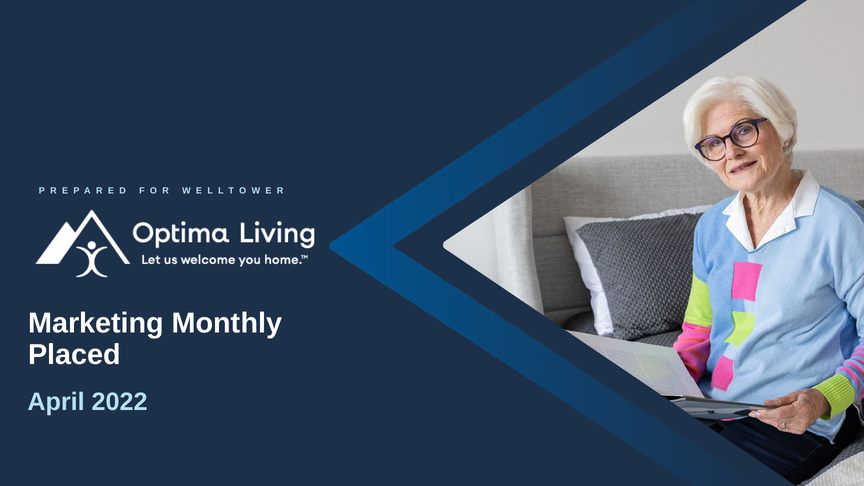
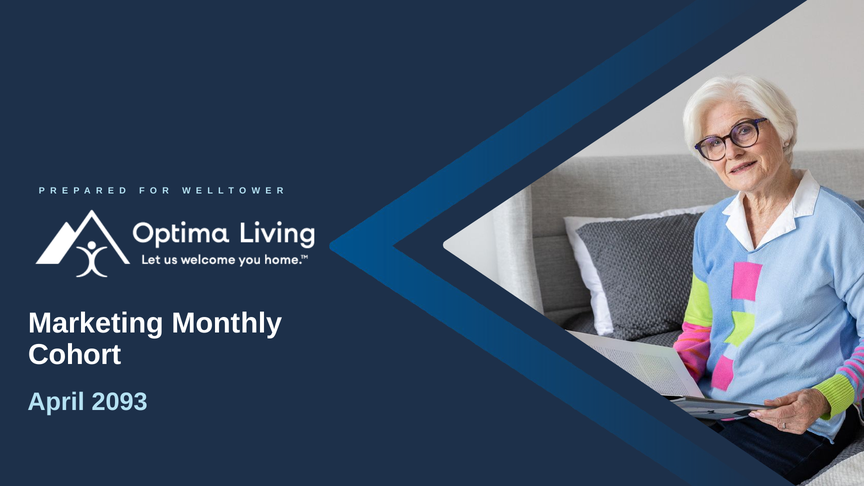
Placed: Placed -> Cohort (75, 355)
2022: 2022 -> 2093 (120, 402)
